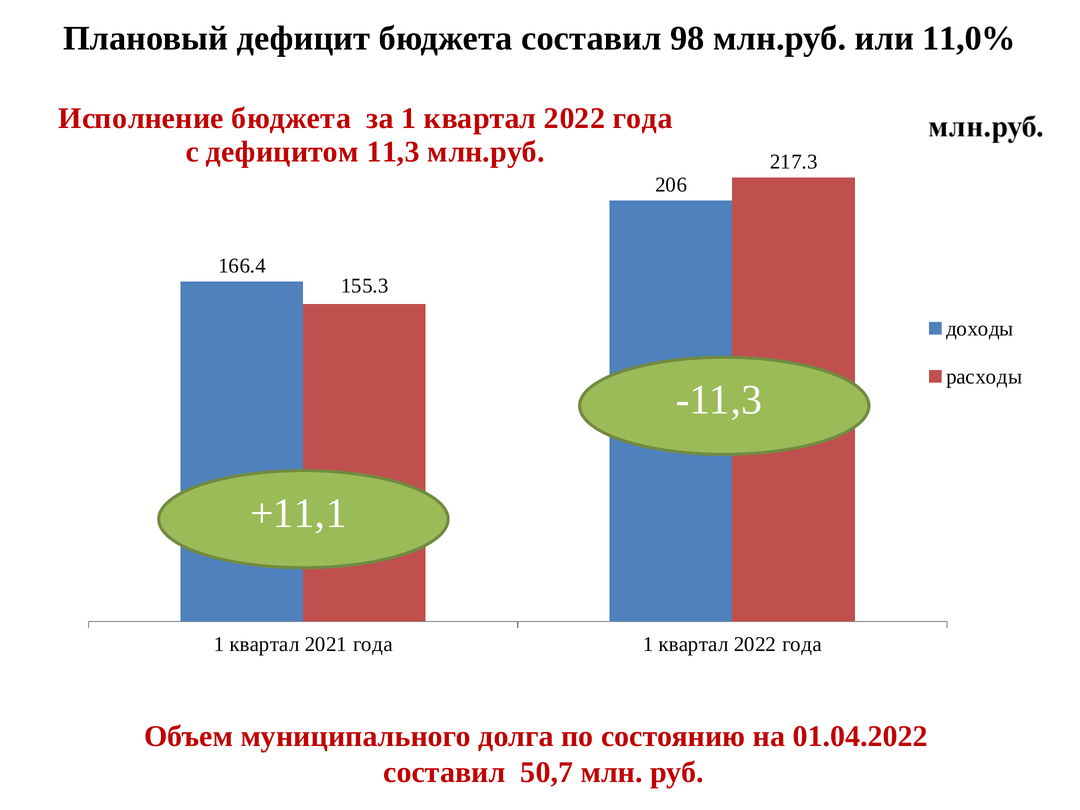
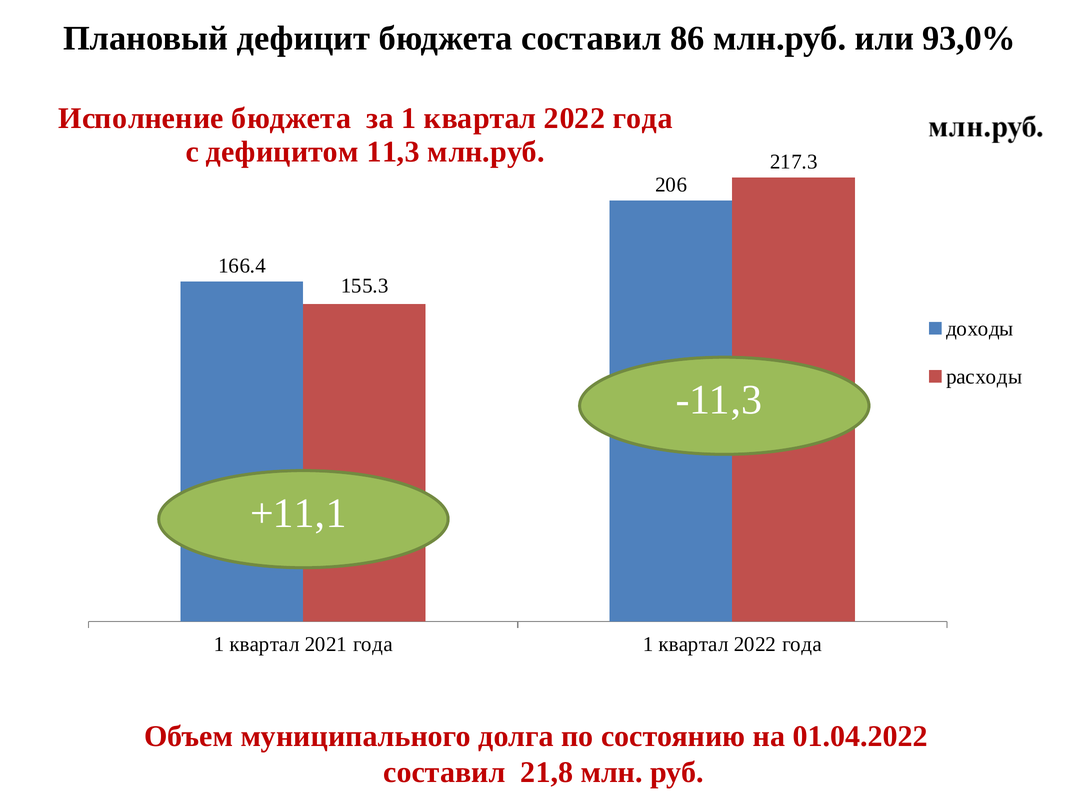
98: 98 -> 86 (687, 38)
11,0%: 11,0% -> 93,0% (969, 38)
50,7: 50,7 -> 21,8 (547, 772)
